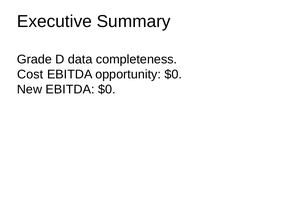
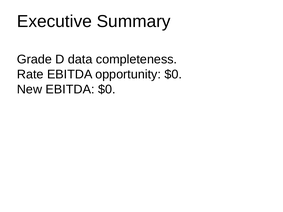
Cost: Cost -> Rate (30, 74)
